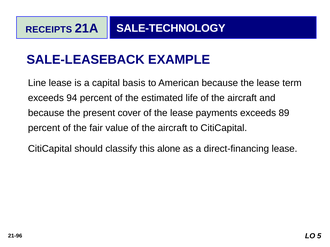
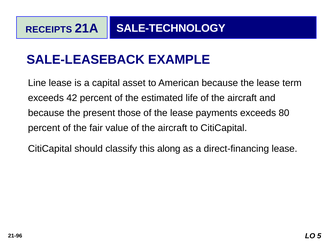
basis: basis -> asset (134, 83)
94: 94 -> 42 (72, 98)
cover: cover -> those (129, 113)
89: 89 -> 80 (284, 113)
alone: alone -> along (169, 149)
